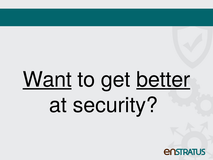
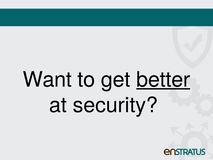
Want underline: present -> none (47, 80)
